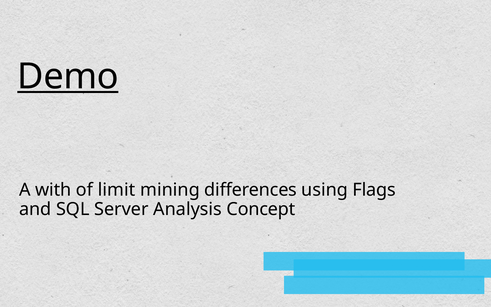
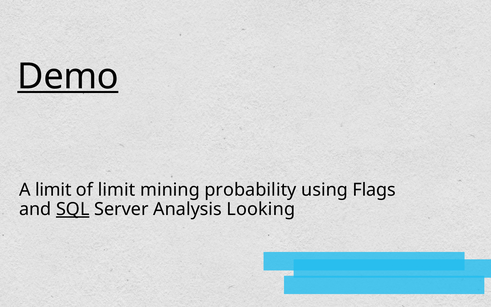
A with: with -> limit (53, 190)
differences: differences -> probability (251, 190)
SQL underline: none -> present (73, 209)
Concept: Concept -> Looking (261, 209)
